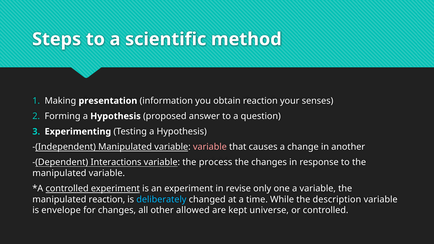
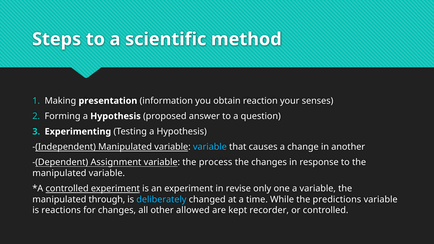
variable colour: pink -> light blue (210, 147)
Interactions: Interactions -> Assignment (116, 162)
manipulated reaction: reaction -> through (107, 200)
description: description -> predictions (337, 200)
envelope: envelope -> reactions (61, 210)
universe: universe -> recorder (269, 210)
